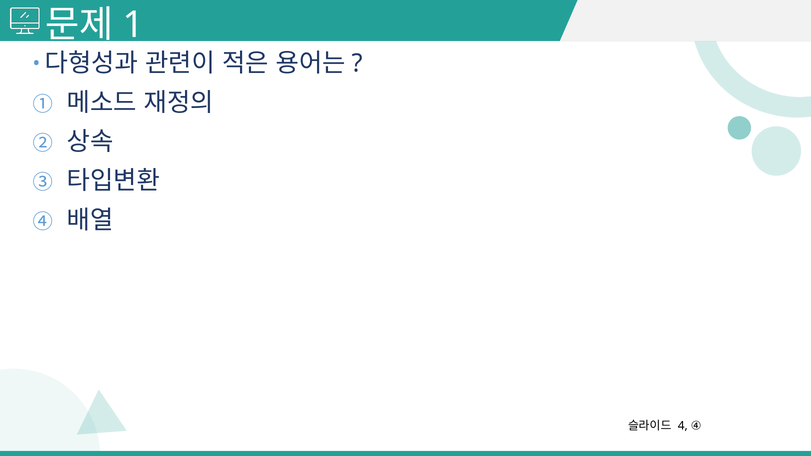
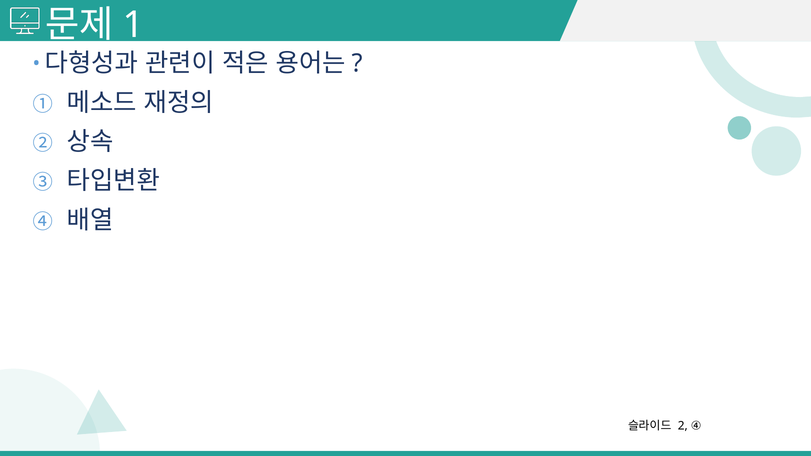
4: 4 -> 2 (683, 426)
